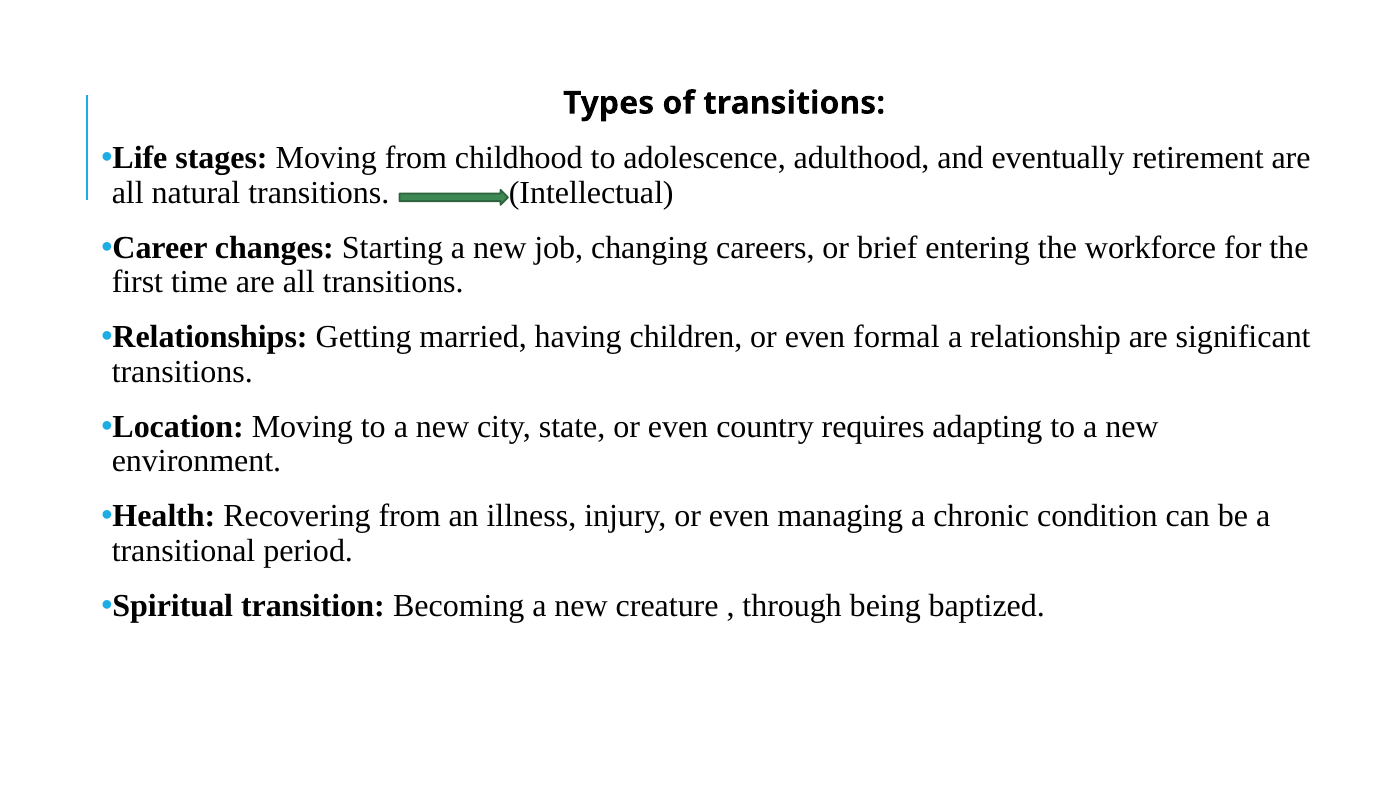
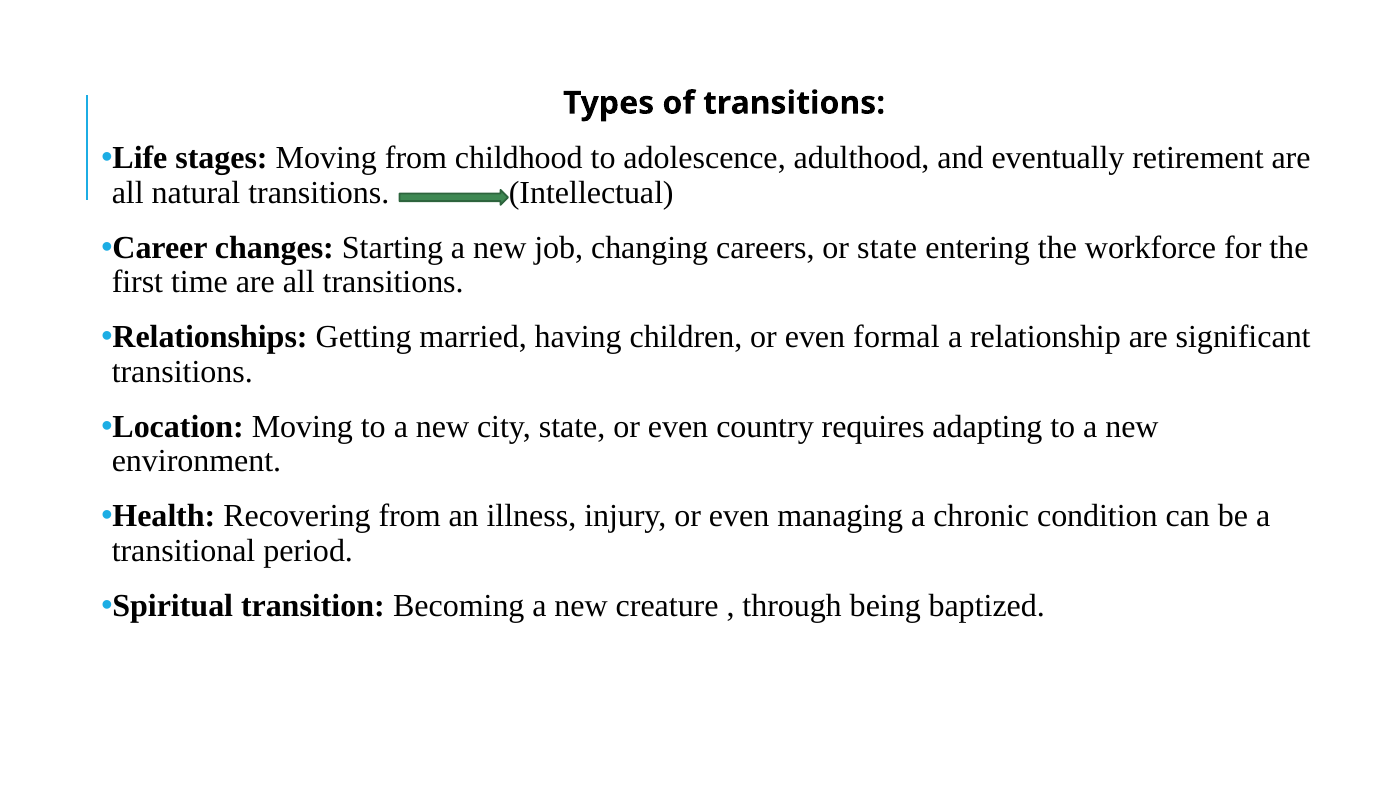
or brief: brief -> state (887, 247)
